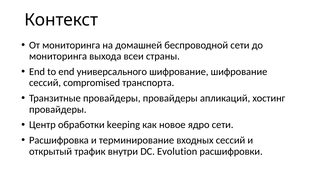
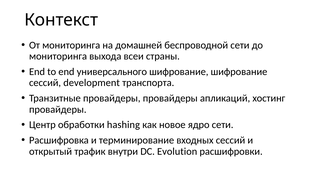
compromised: compromised -> development (92, 83)
keeping: keeping -> hashing (123, 125)
